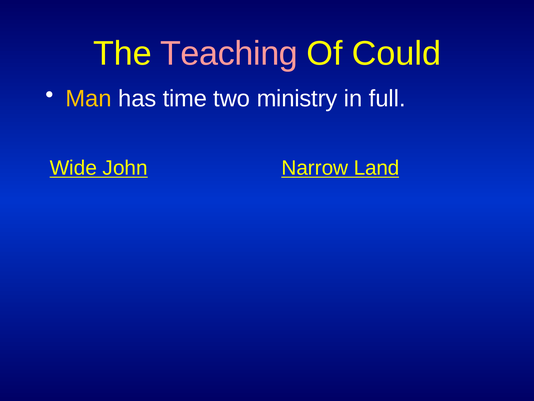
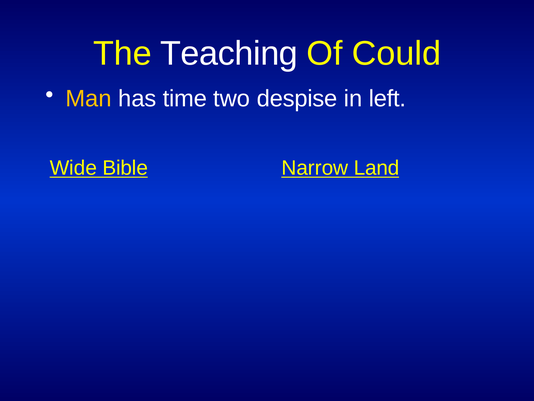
Teaching colour: pink -> white (229, 54)
ministry: ministry -> despise (297, 99)
full: full -> left (387, 99)
John: John -> Bible (125, 168)
